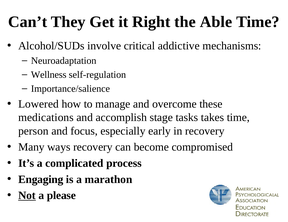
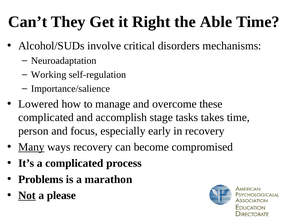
addictive: addictive -> disorders (179, 46)
Wellness: Wellness -> Working (49, 75)
medications: medications -> complicated (46, 118)
Many underline: none -> present (31, 147)
Engaging: Engaging -> Problems (41, 180)
